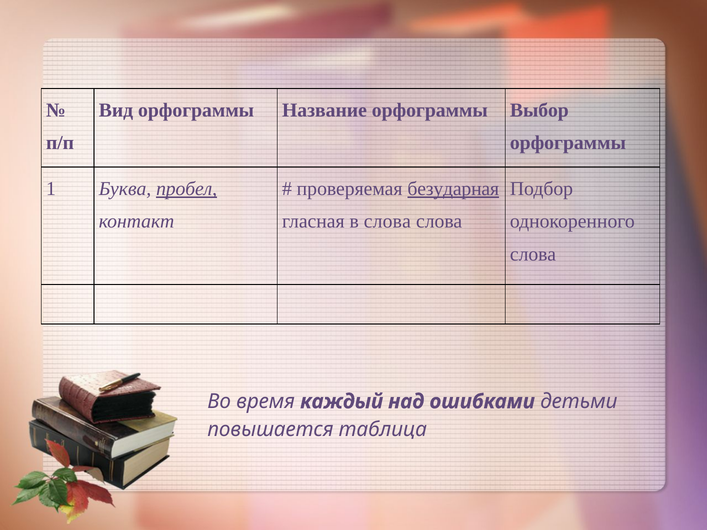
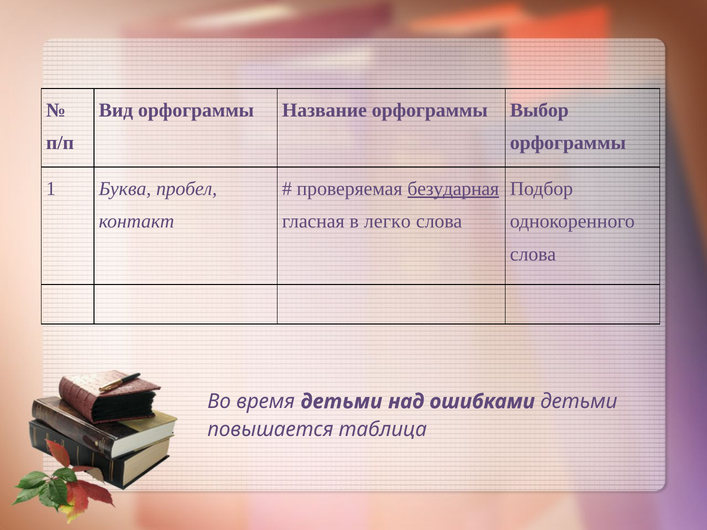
пробел underline: present -> none (187, 189)
в слова: слова -> легко (387, 222)
время каждый: каждый -> детьми (341, 402)
